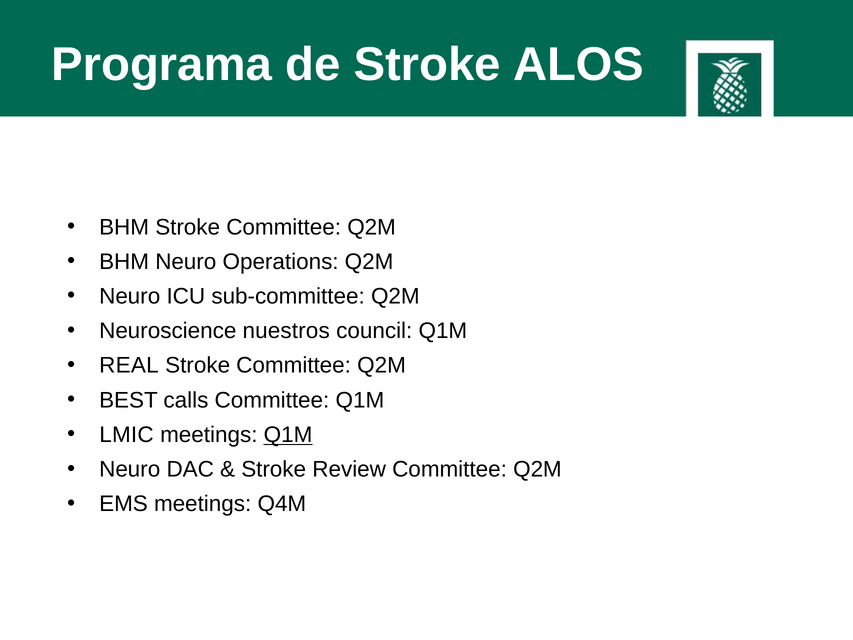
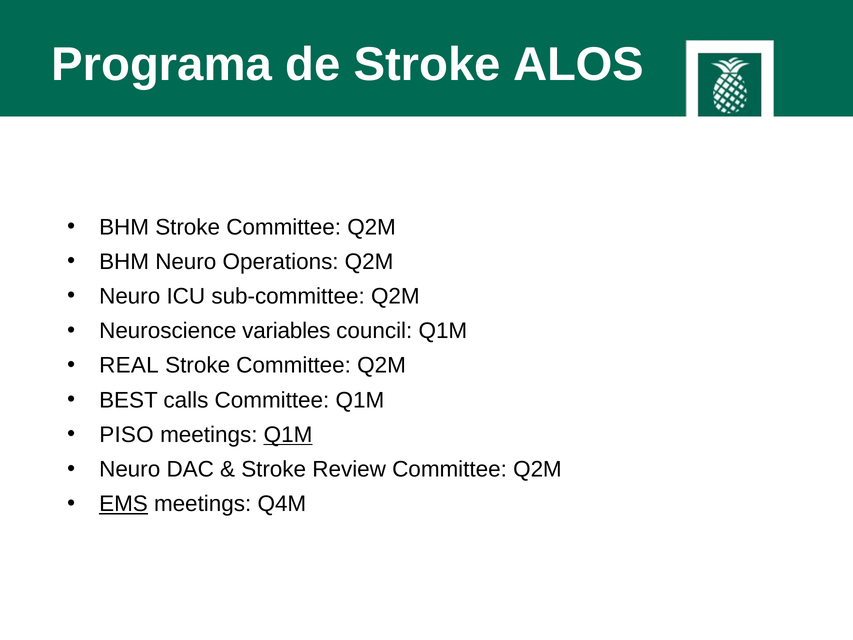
nuestros: nuestros -> variables (286, 331)
LMIC: LMIC -> PISO (126, 435)
EMS underline: none -> present (124, 504)
